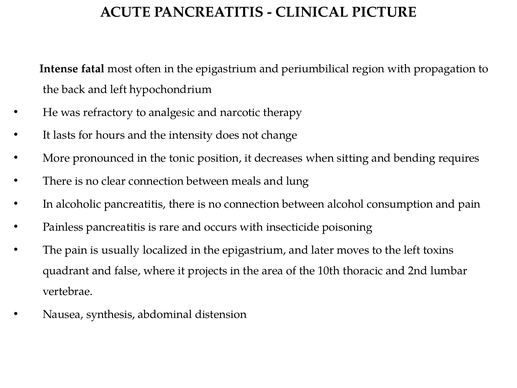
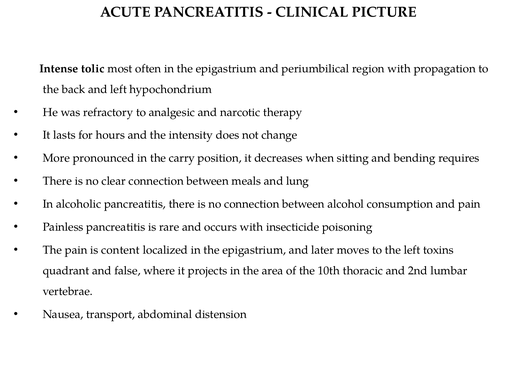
fatal: fatal -> tolic (93, 69)
tonic: tonic -> carry (182, 158)
usually: usually -> content (121, 250)
synthesis: synthesis -> transport (111, 314)
